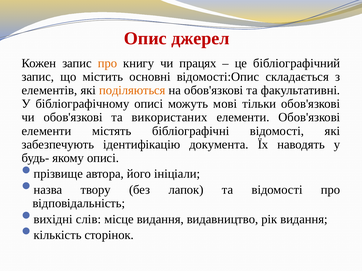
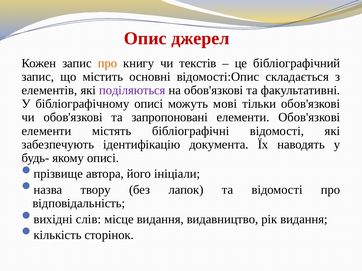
працях: працях -> текстів (198, 63)
поділяються colour: orange -> purple (132, 90)
використаних: використаних -> запропоновані (170, 118)
